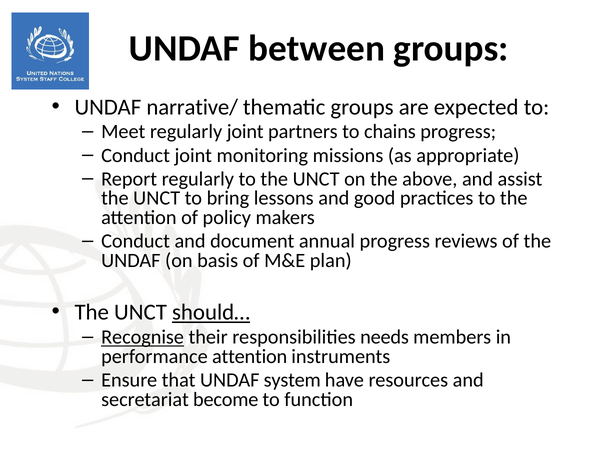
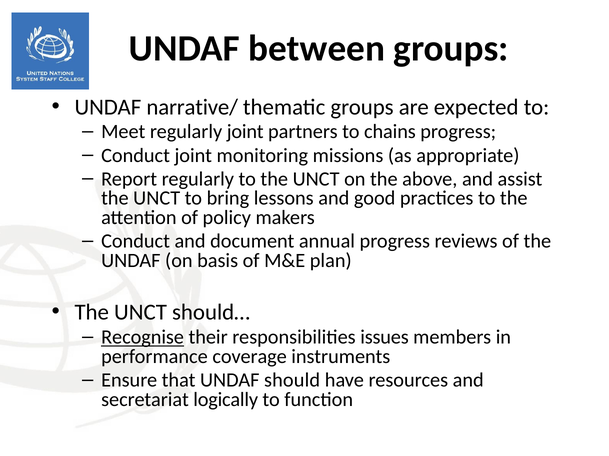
should… underline: present -> none (211, 313)
needs: needs -> issues (385, 338)
performance attention: attention -> coverage (250, 357)
system: system -> should (292, 381)
become: become -> logically (226, 400)
